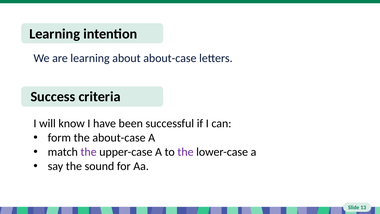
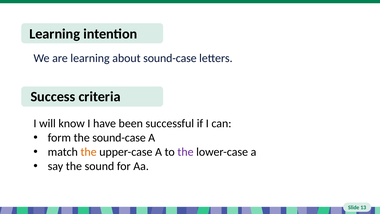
about about-case: about-case -> sound-case (170, 58)
the about-case: about-case -> sound-case (119, 138)
the colour: purple -> orange (89, 152)
